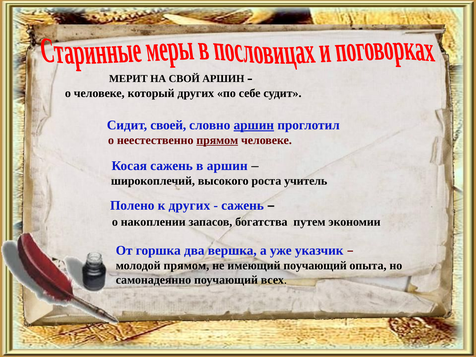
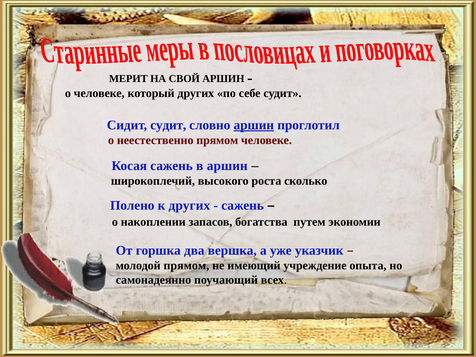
Сидит своей: своей -> судит (168, 125)
прямом underline: present -> none (217, 140)
учитель: учитель -> сколько (306, 181)
имеющий поучающий: поучающий -> учреждение (315, 265)
